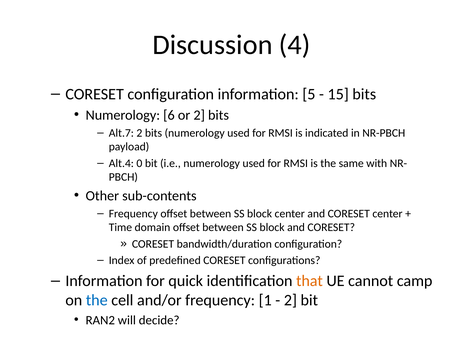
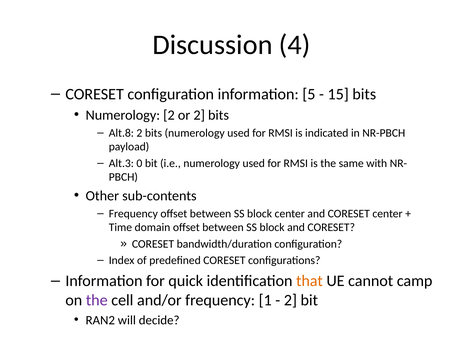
Numerology 6: 6 -> 2 (169, 115)
Alt.7: Alt.7 -> Alt.8 (121, 133)
Alt.4: Alt.4 -> Alt.3 (121, 163)
the colour: blue -> purple (97, 300)
